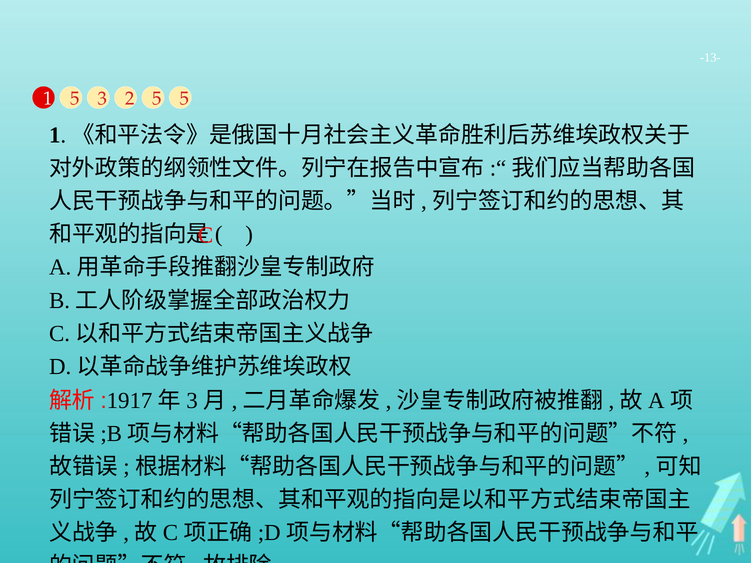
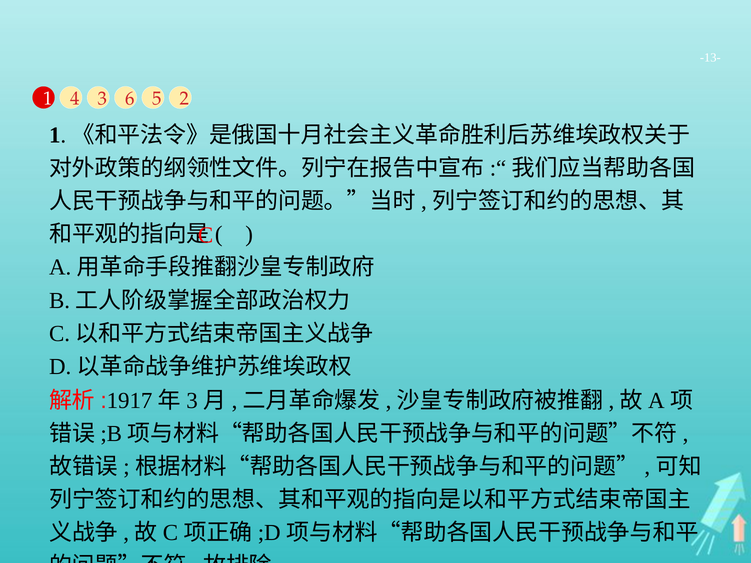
1 5: 5 -> 4 (75, 99)
2: 2 -> 6 (130, 99)
5 5: 5 -> 2 (184, 99)
